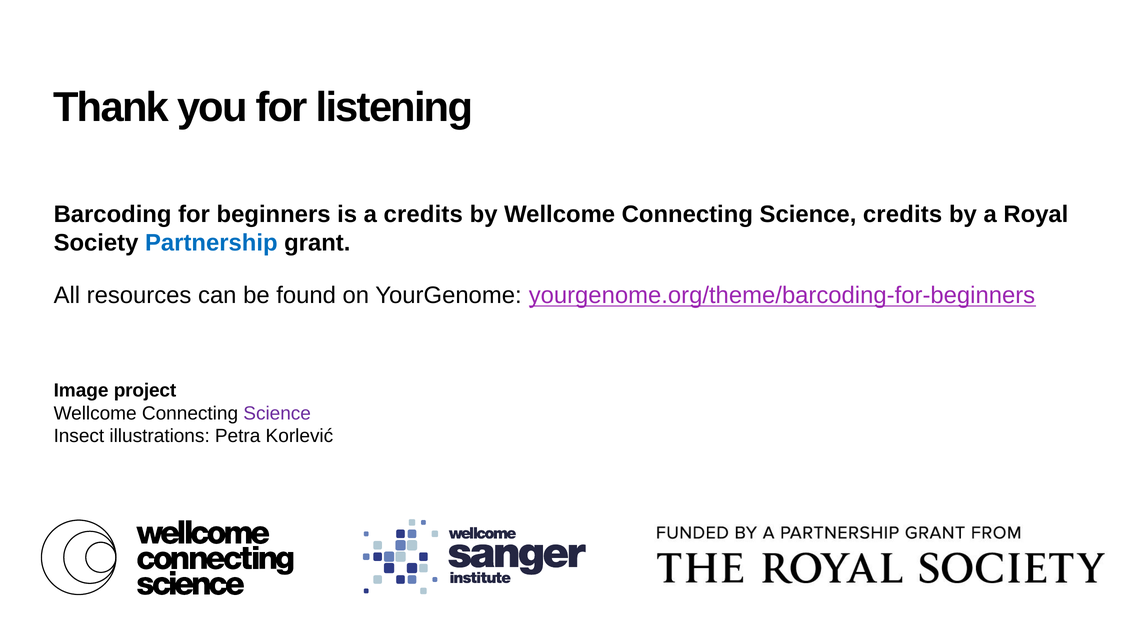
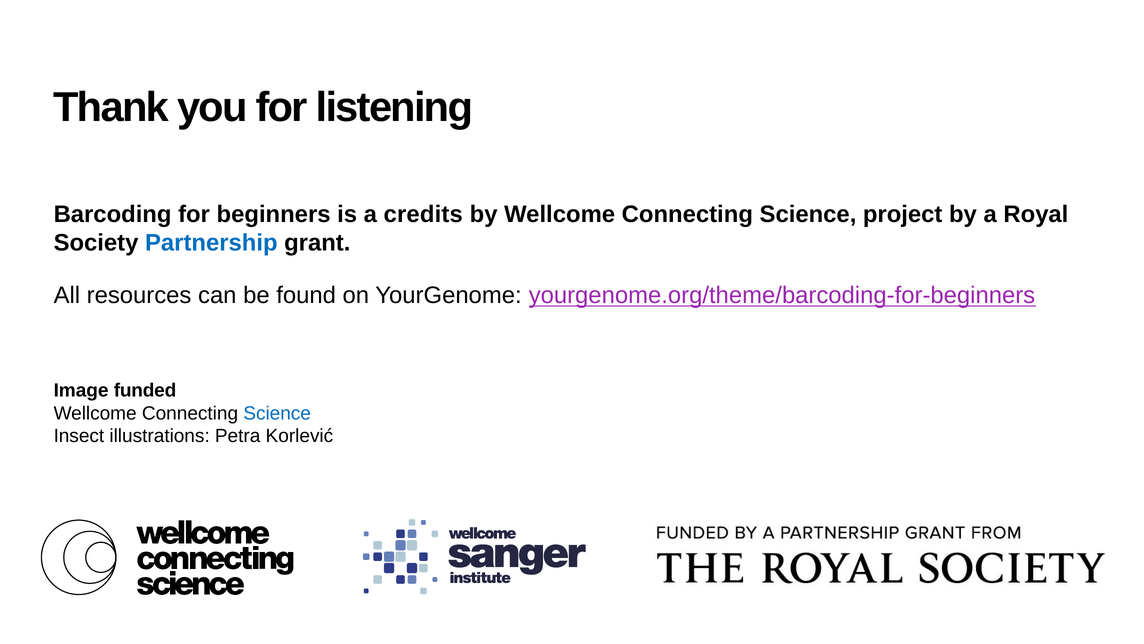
Science credits: credits -> project (903, 214)
project: project -> funded (145, 390)
Science colour: purple -> blue (277, 413)
